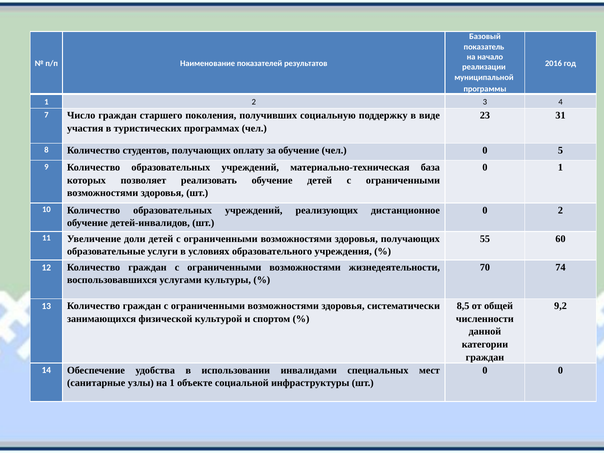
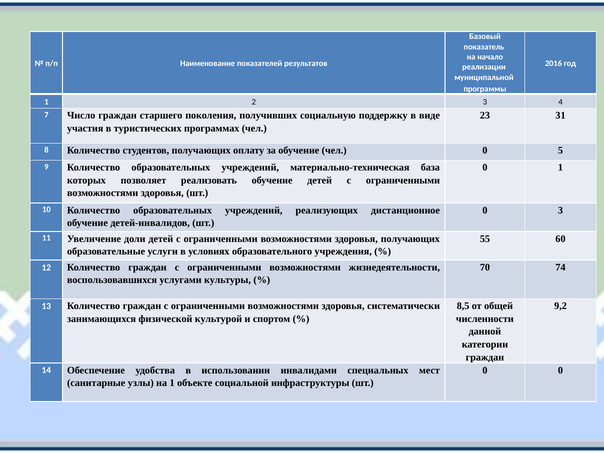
0 2: 2 -> 3 (561, 210)
